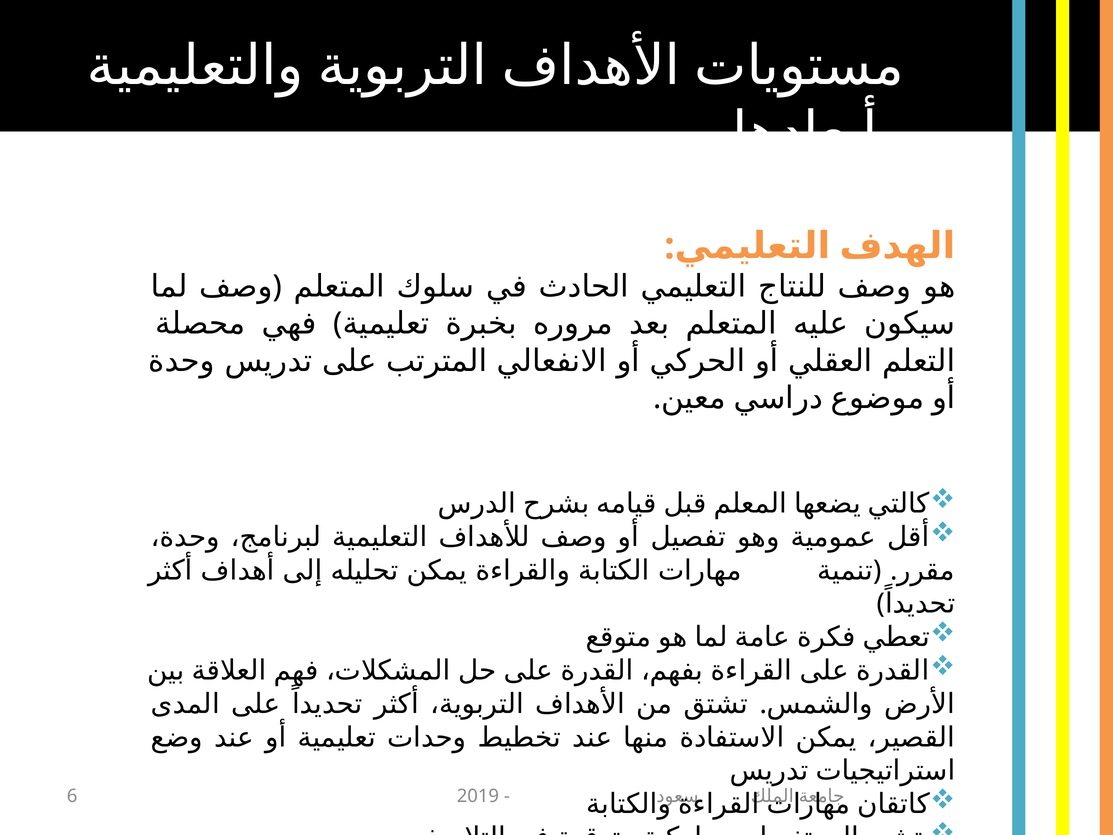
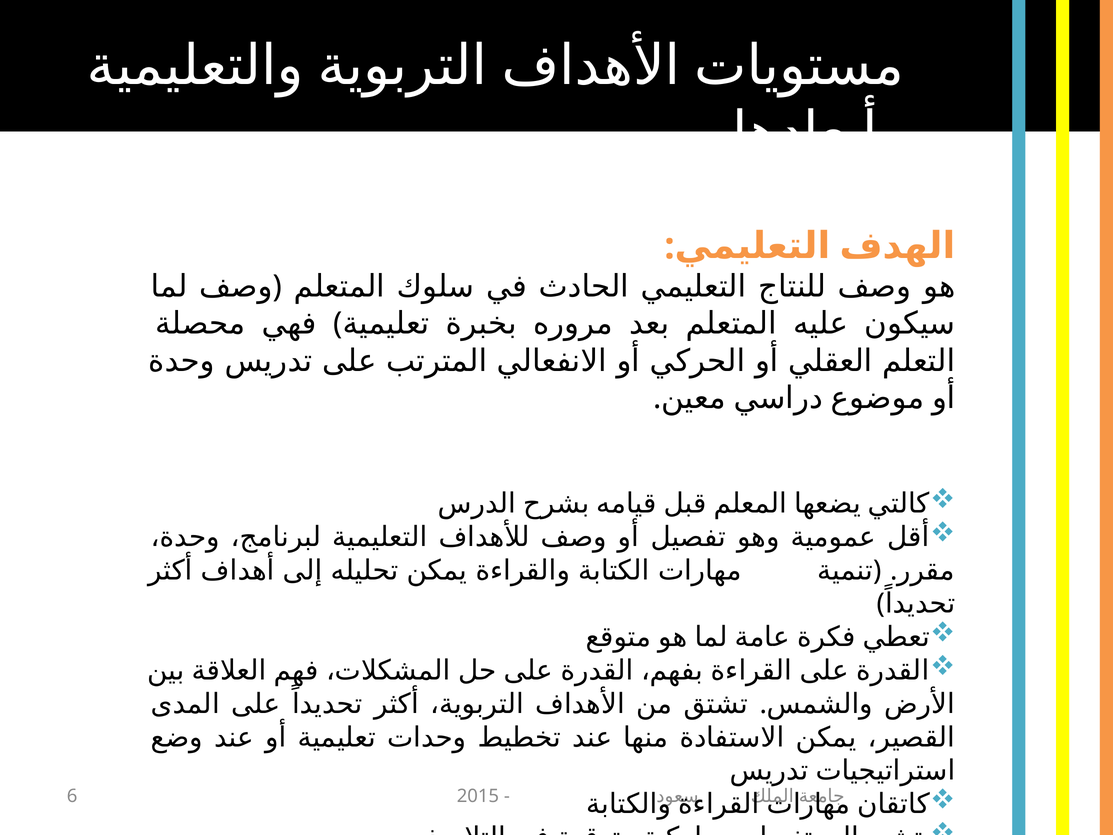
2019: 2019 -> 2015 (478, 796)
